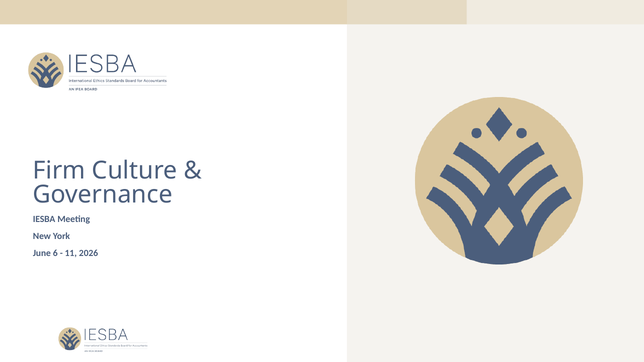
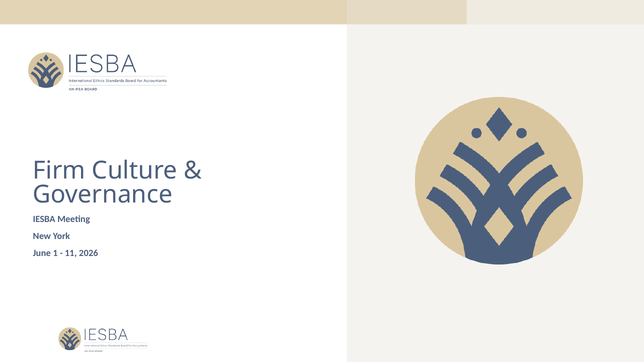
6: 6 -> 1 (55, 254)
